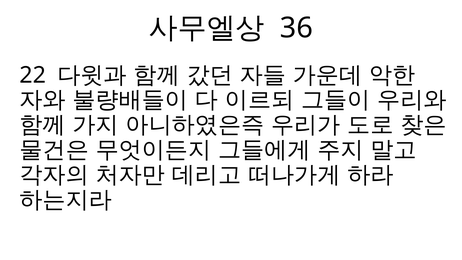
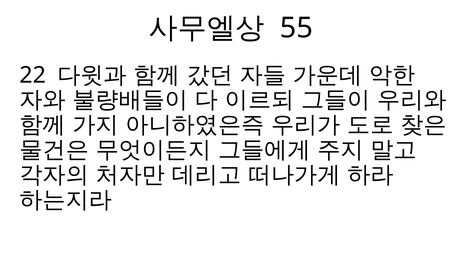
36: 36 -> 55 (297, 28)
